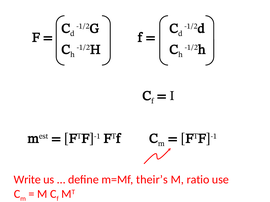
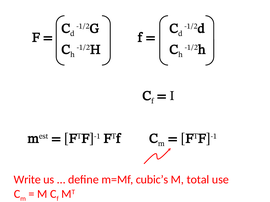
their’s: their’s -> cubic’s (152, 180)
ratio: ratio -> total (198, 180)
